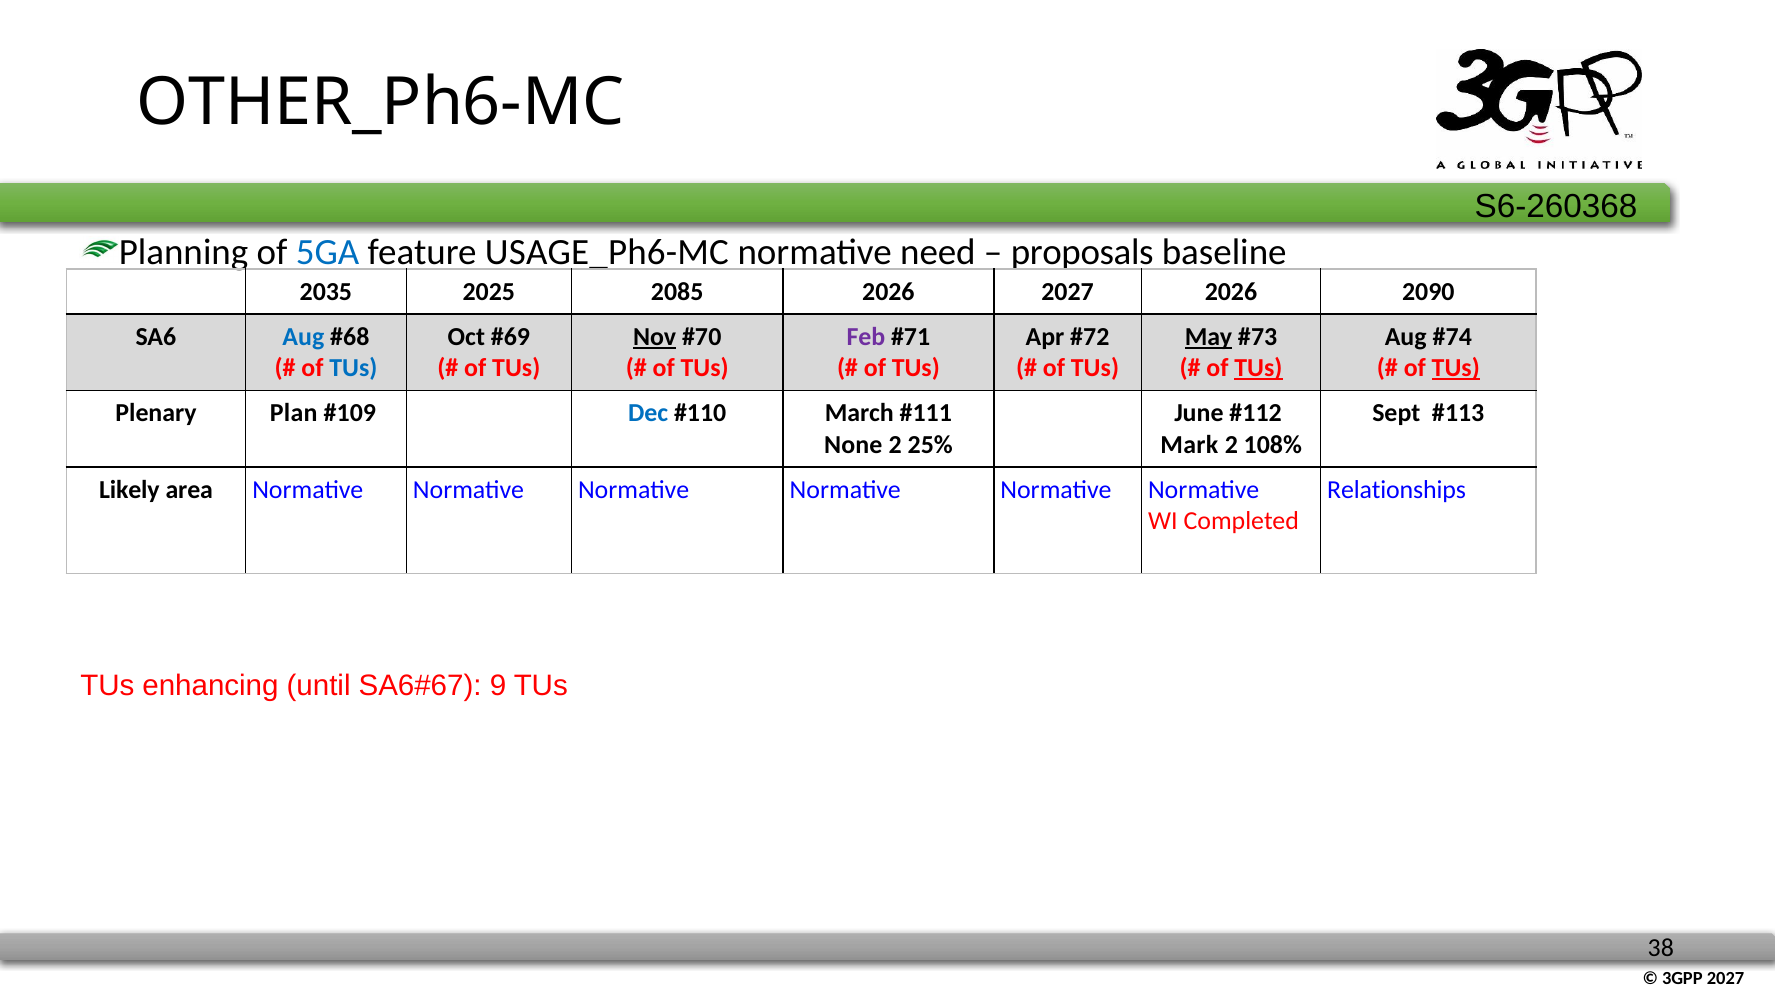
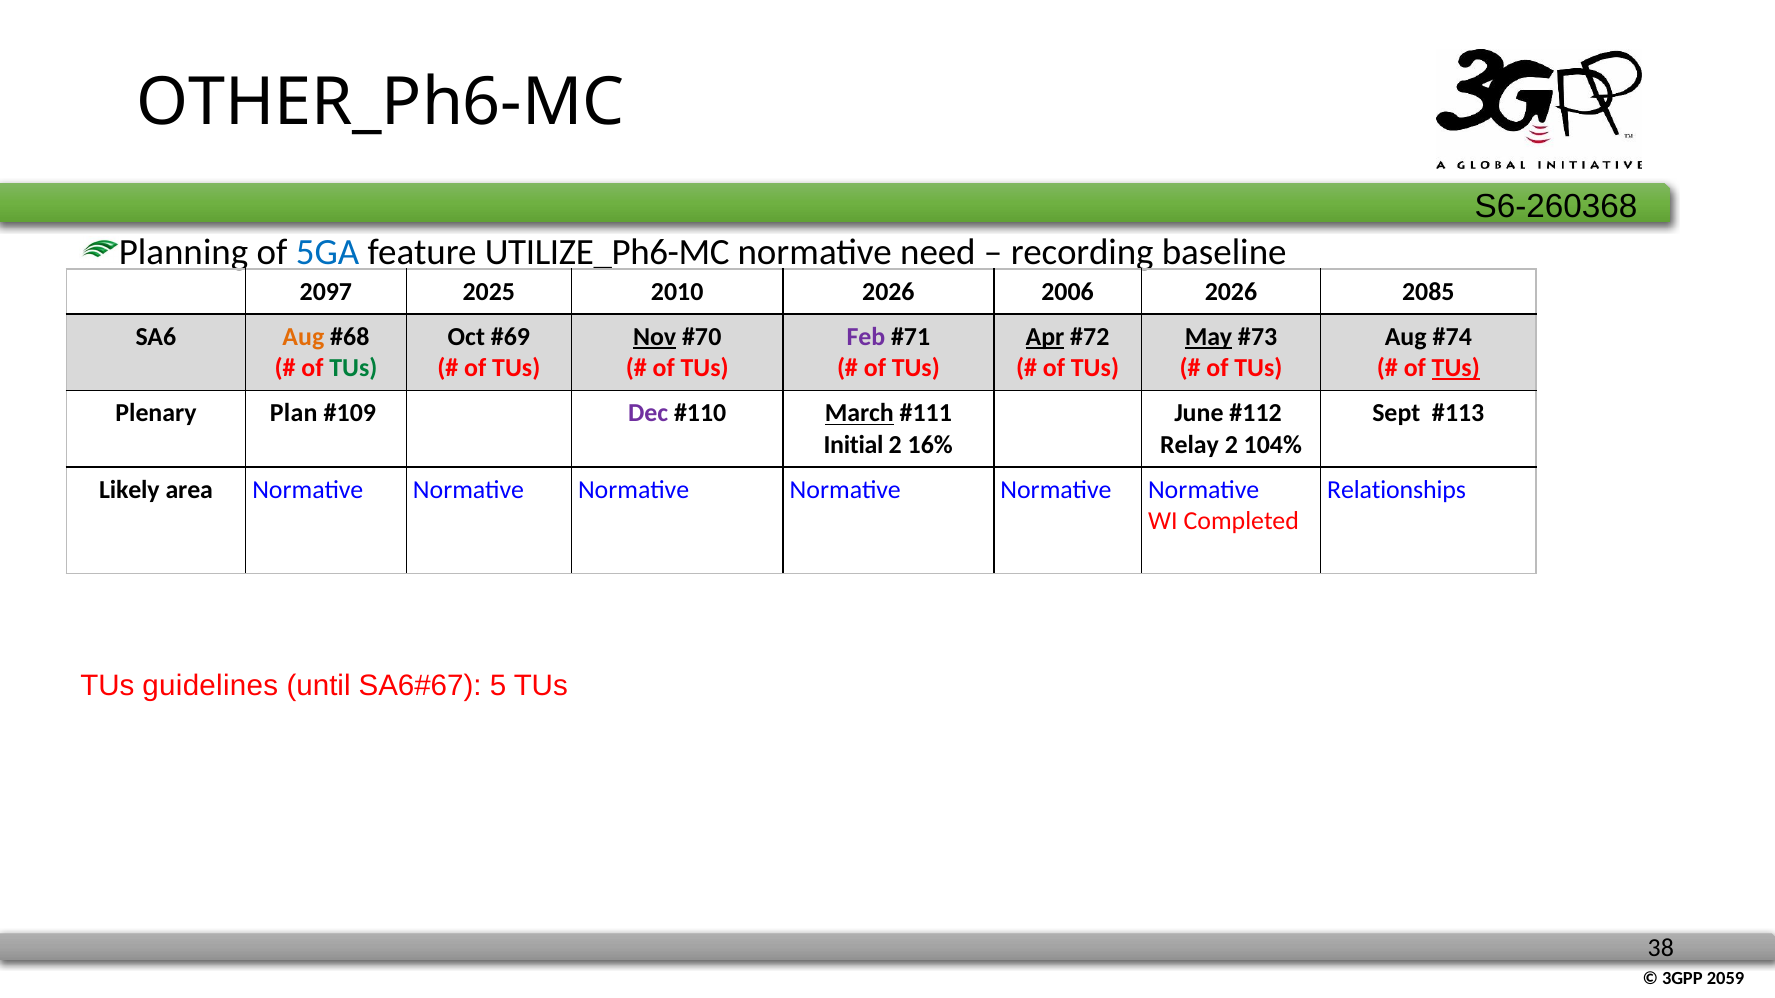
USAGE_Ph6-MC: USAGE_Ph6-MC -> UTILIZE_Ph6-MC (607, 252)
proposals: proposals -> recording (1082, 252)
2035: 2035 -> 2097 (326, 292)
2085: 2085 -> 2010 (677, 292)
2026 2027: 2027 -> 2006 (1068, 292)
2090: 2090 -> 2085 (1428, 292)
Aug colour: blue -> orange (303, 337)
Apr underline: none -> present (1045, 337)
TUs colour: blue -> green (353, 368)
TUs underline: present -> none (1258, 368)
Dec colour: blue -> purple (648, 414)
March underline: none -> present (859, 414)
None: None -> Initial (853, 445)
25%: 25% -> 16% (930, 445)
Mark: Mark -> Relay (1189, 445)
108%: 108% -> 104% (1273, 445)
enhancing: enhancing -> guidelines (210, 686)
9: 9 -> 5 (498, 686)
2027: 2027 -> 2059 (1726, 979)
